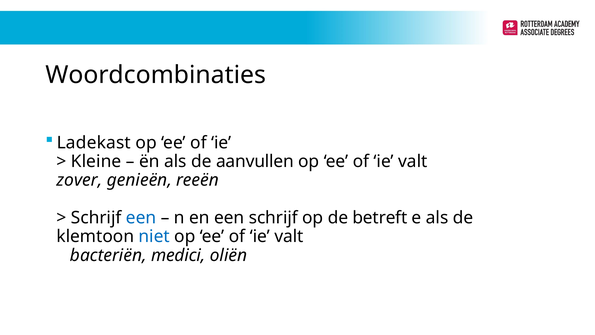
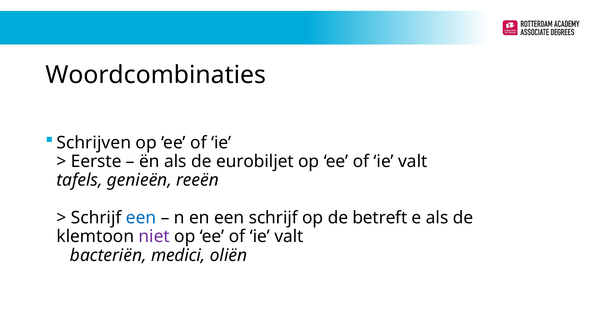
Ladekast: Ladekast -> Schrijven (94, 143)
Kleine: Kleine -> Eerste (96, 161)
aanvullen: aanvullen -> eurobiljet (255, 161)
zover: zover -> tafels (79, 180)
niet colour: blue -> purple (154, 236)
